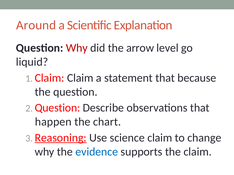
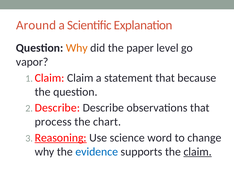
Why colour: red -> orange (77, 48)
arrow: arrow -> paper (140, 48)
liquid: liquid -> vapor (32, 62)
Question: Question -> Describe (57, 108)
happen: happen -> process (53, 122)
science claim: claim -> word (160, 138)
claim underline: none -> present (198, 152)
